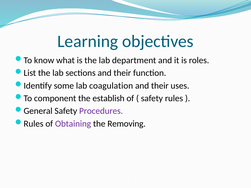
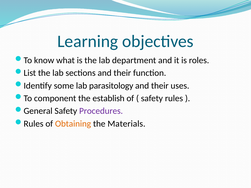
coagulation: coagulation -> parasitology (111, 86)
Obtaining colour: purple -> orange (73, 124)
Removing: Removing -> Materials (126, 124)
